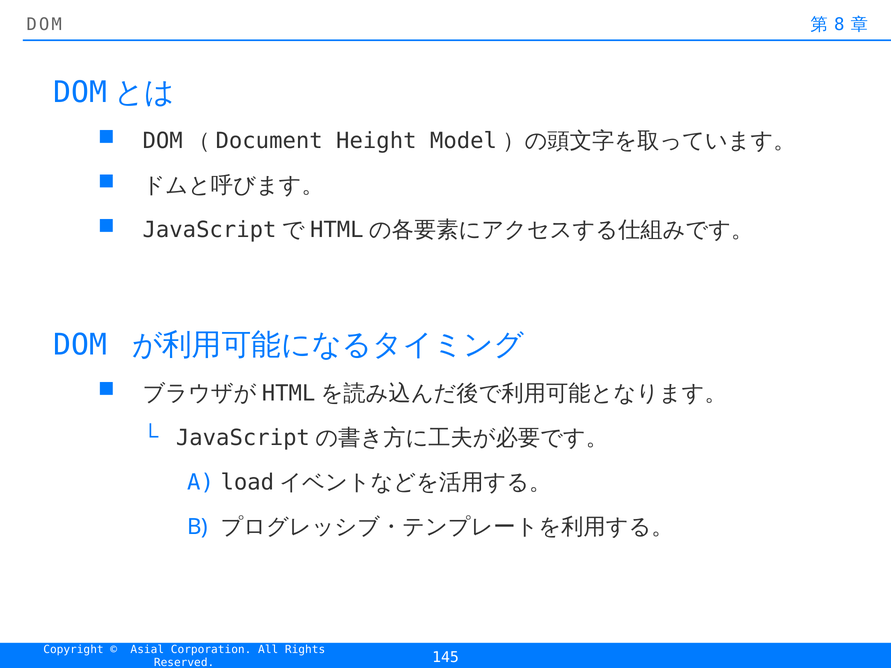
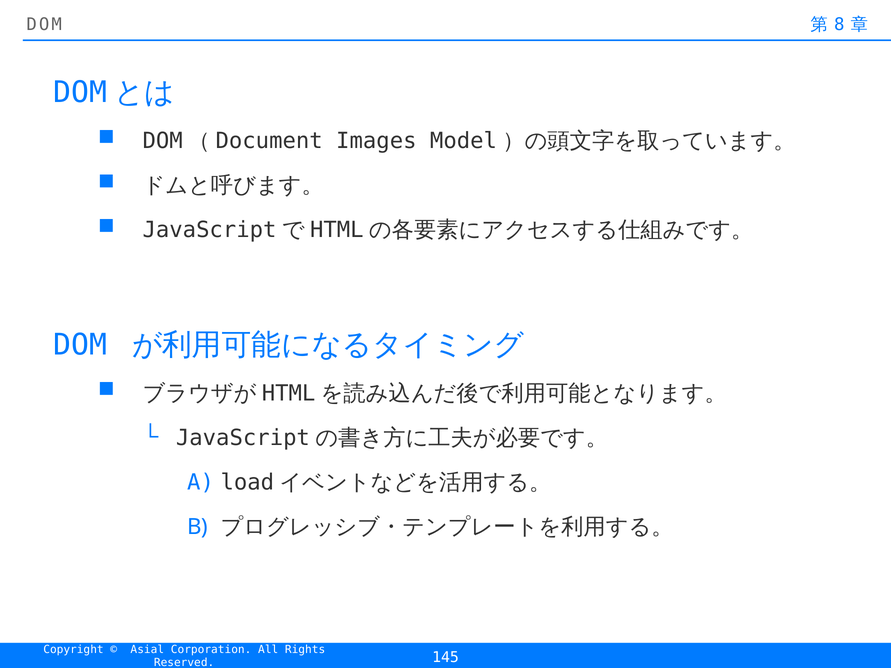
Height: Height -> Images (376, 141)
